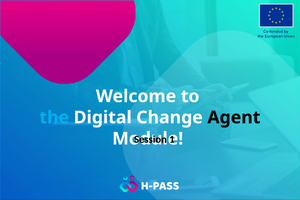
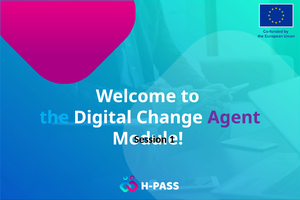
Agent colour: black -> purple (234, 117)
